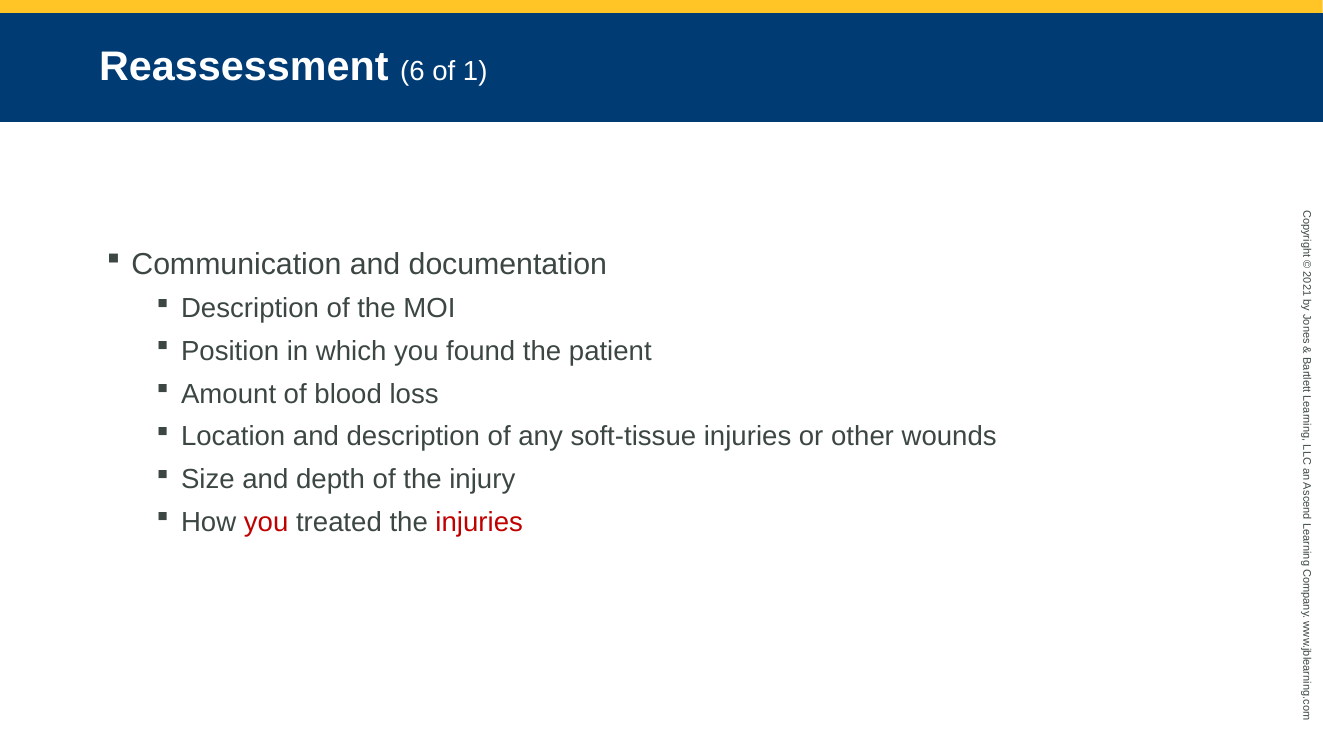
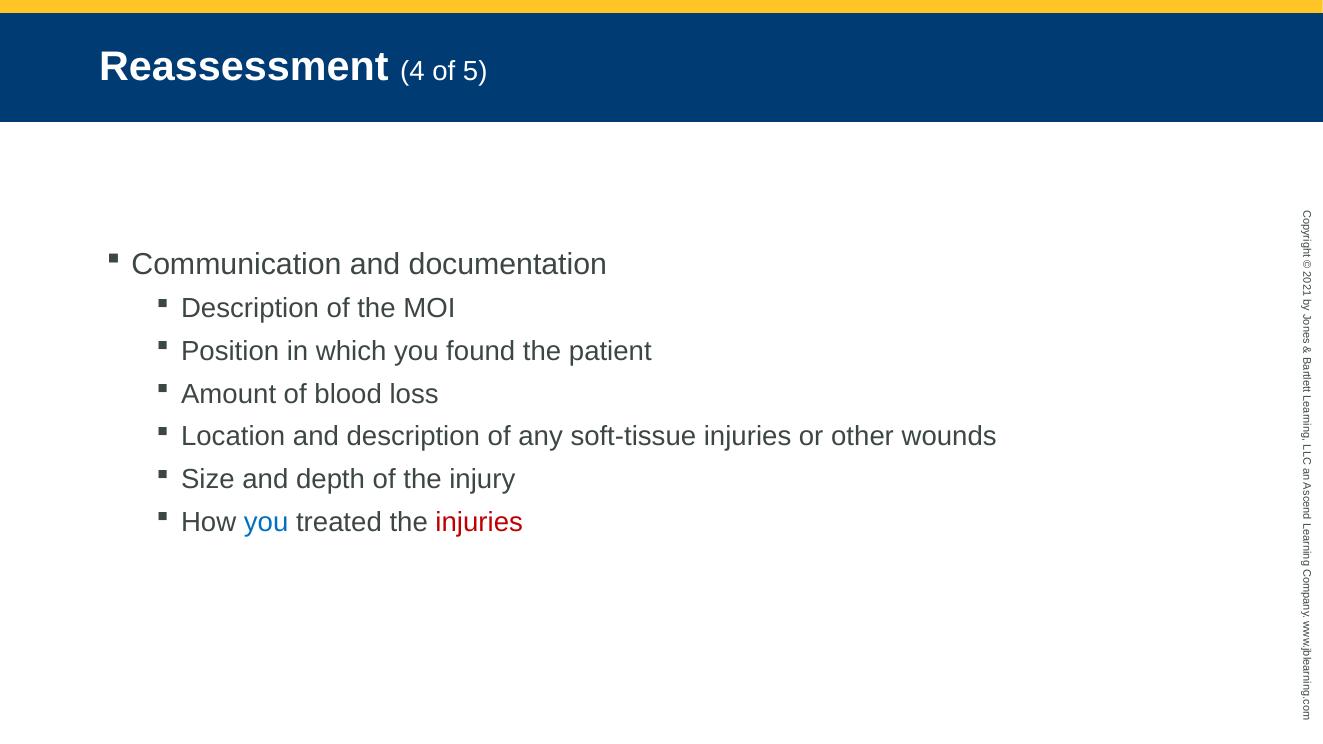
6: 6 -> 4 (412, 71)
of 1: 1 -> 5 (475, 71)
you colour: red -> blue (266, 522)
